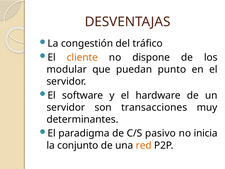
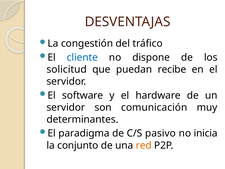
cliente colour: orange -> blue (82, 57)
modular: modular -> solicitud (67, 69)
punto: punto -> recibe (172, 69)
transacciones: transacciones -> comunicación (154, 107)
